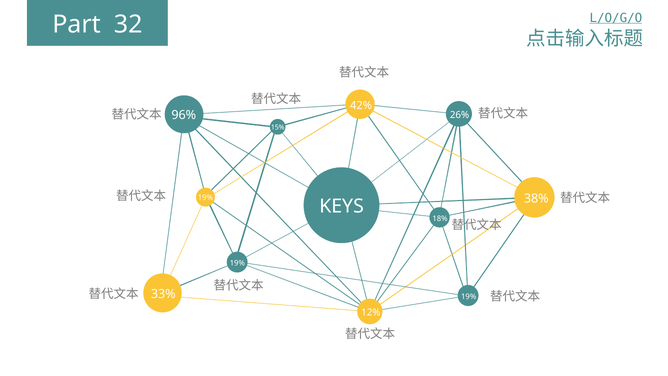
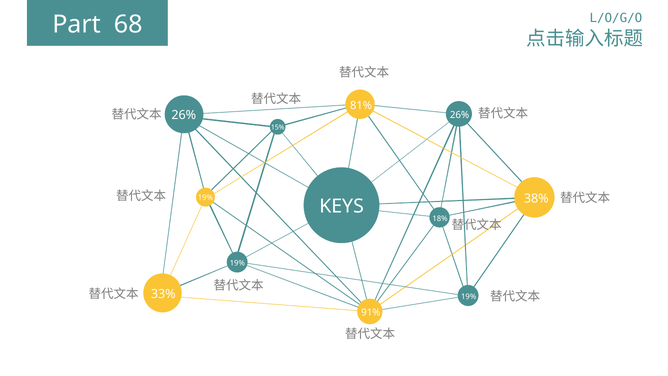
L/O/G/O underline: present -> none (616, 18)
32: 32 -> 68 (128, 25)
42%: 42% -> 81% (361, 105)
96%: 96% -> 26% (184, 115)
12%: 12% -> 91% (371, 312)
